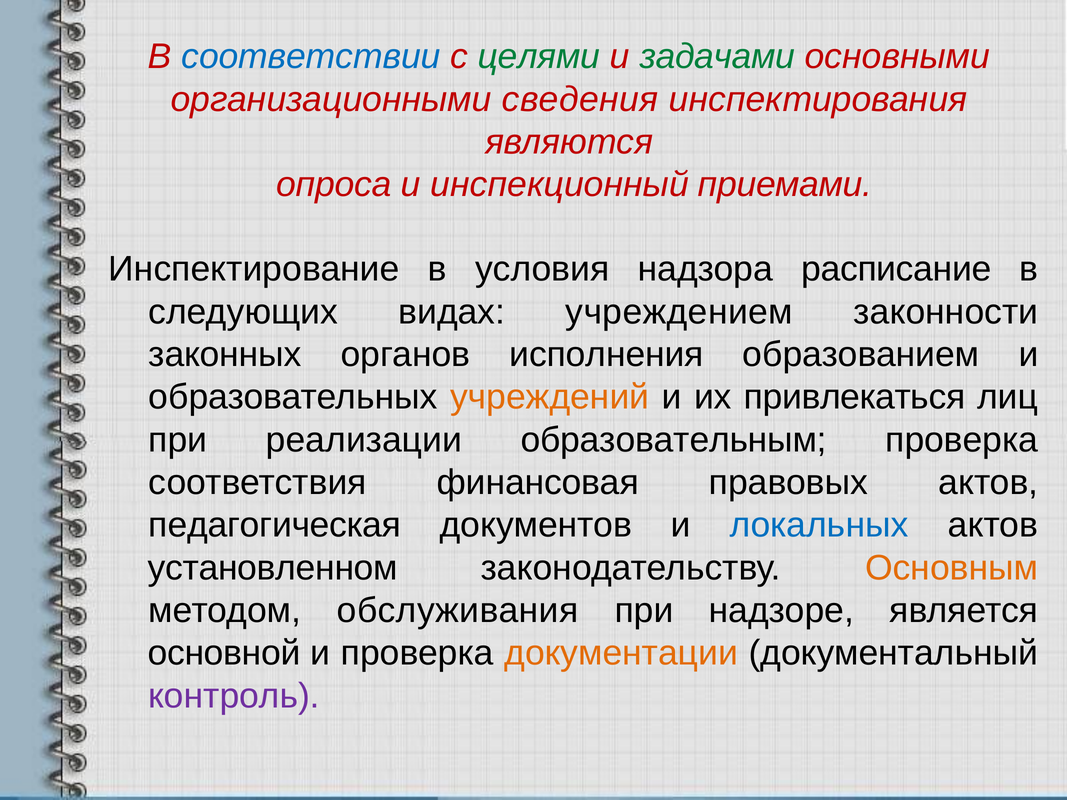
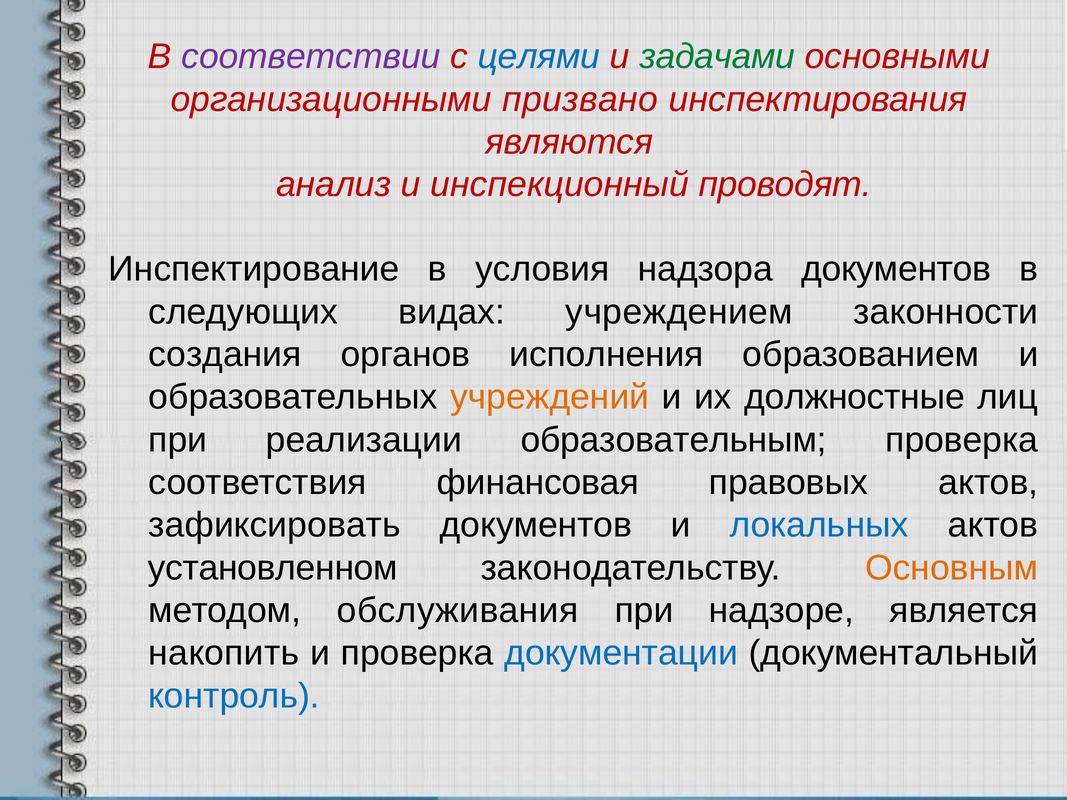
соответствии colour: blue -> purple (311, 57)
целями colour: green -> blue (539, 57)
сведения: сведения -> призвано (580, 99)
опроса: опроса -> анализ (334, 185)
приемами: приемами -> проводят (785, 185)
надзора расписание: расписание -> документов (896, 269)
законных: законных -> создания (225, 355)
привлекаться: привлекаться -> должностные (854, 397)
педагогическая: педагогическая -> зафиксировать (275, 525)
основной: основной -> накопить (224, 653)
документации colour: orange -> blue (621, 653)
контроль colour: purple -> blue (234, 696)
